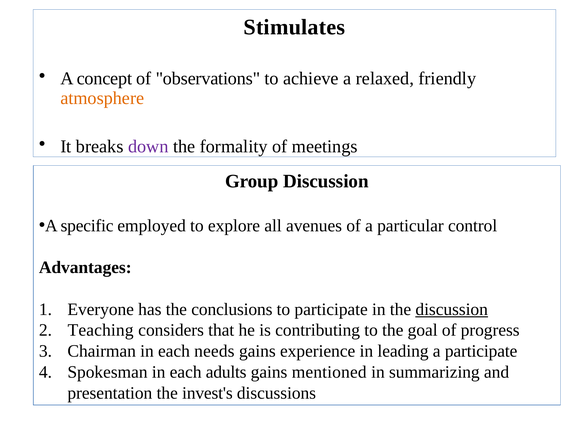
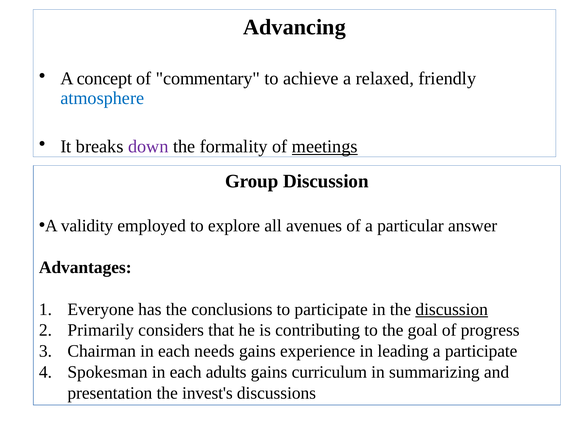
Stimulates: Stimulates -> Advancing (294, 27)
observations: observations -> commentary (208, 79)
atmosphere colour: orange -> blue (102, 98)
meetings underline: none -> present (325, 146)
specific: specific -> validity (87, 225)
control: control -> answer (473, 225)
Teaching: Teaching -> Primarily (101, 330)
mentioned: mentioned -> curriculum (329, 372)
